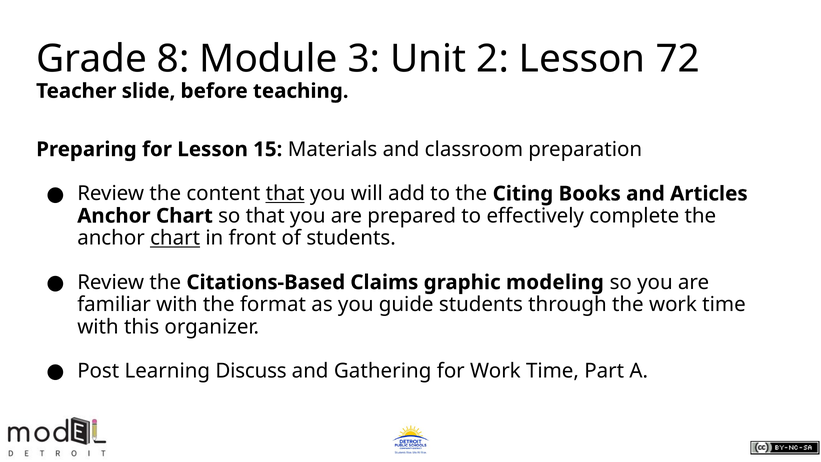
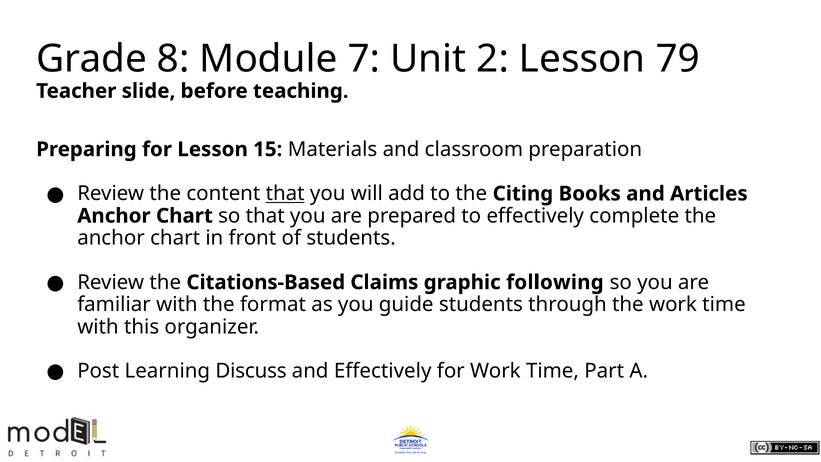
3: 3 -> 7 (364, 59)
72: 72 -> 79 (678, 59)
chart underline: present -> none (175, 238)
modeling: modeling -> following (555, 282)
and Gathering: Gathering -> Effectively (383, 371)
